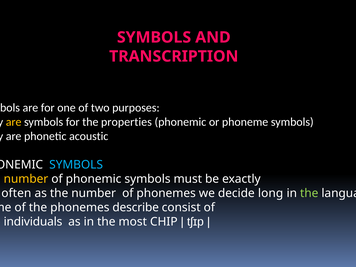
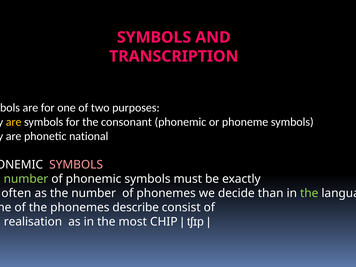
properties: properties -> consonant (126, 122)
acoustic: acoustic -> national (89, 136)
SYMBOLS colour: light blue -> pink (76, 165)
number colour: yellow -> light green (26, 179)
long: long -> than (271, 193)
individuals: individuals -> realisation (33, 222)
